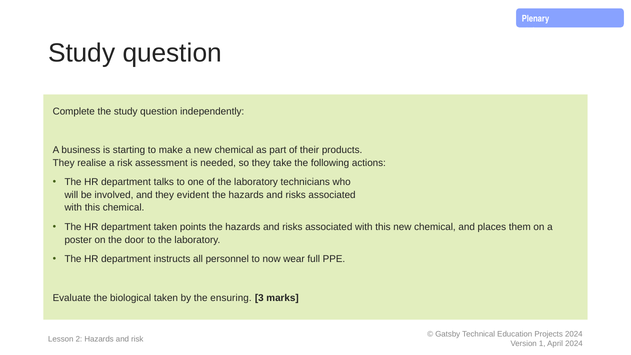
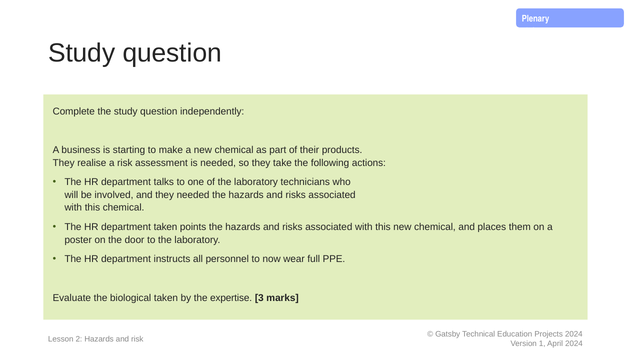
they evident: evident -> needed (193, 195)
ensuring: ensuring -> expertise (231, 298)
